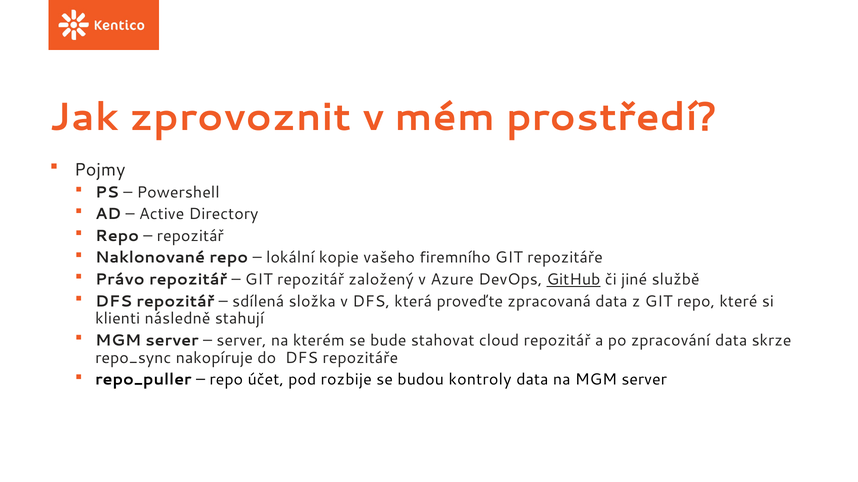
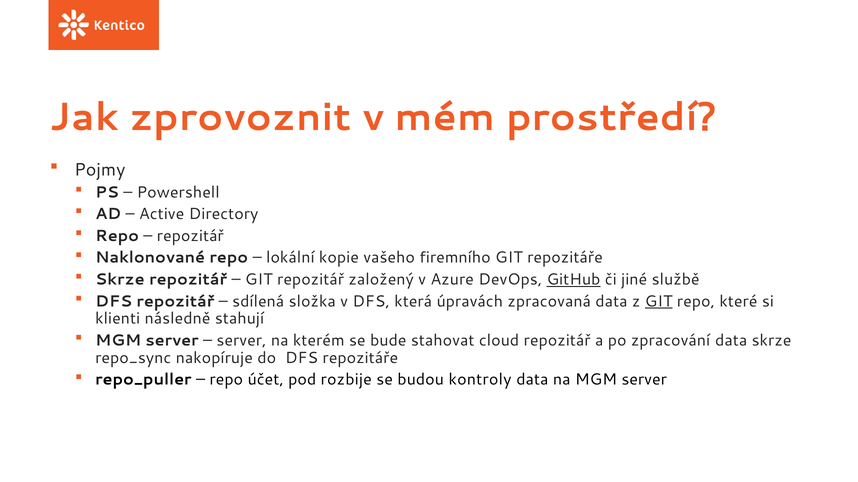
Právo: Právo -> Skrze (120, 280)
proveďte: proveďte -> úpravách (470, 302)
GIT underline: none -> present (659, 302)
